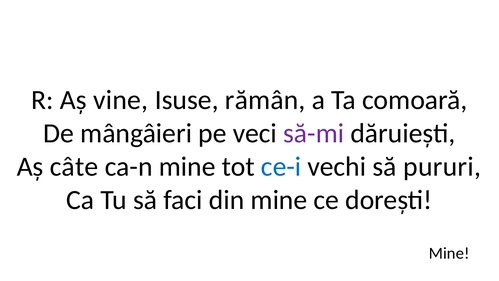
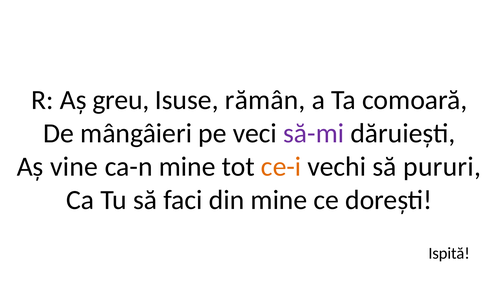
vine: vine -> greu (121, 100)
câte: câte -> vine (74, 166)
ce-i colour: blue -> orange (281, 166)
Mine: Mine -> Ispită (449, 253)
